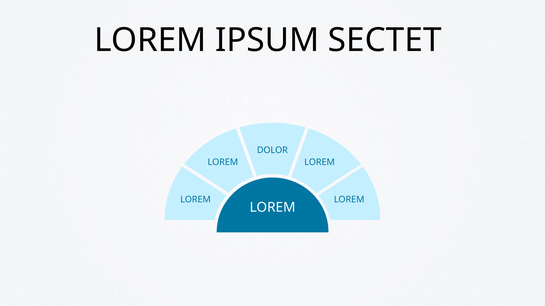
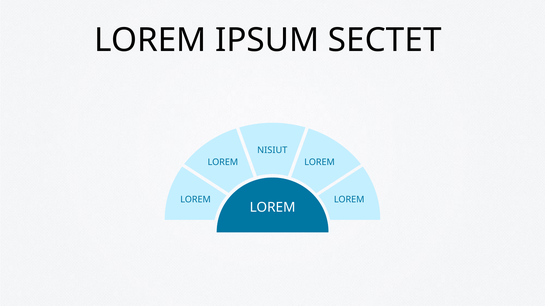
DOLOR: DOLOR -> NISIUT (272, 150)
